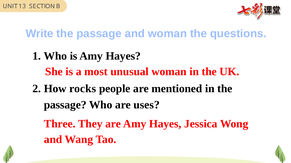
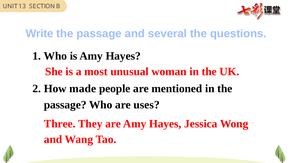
and woman: woman -> several (167, 34)
rocks: rocks -> made (83, 89)
